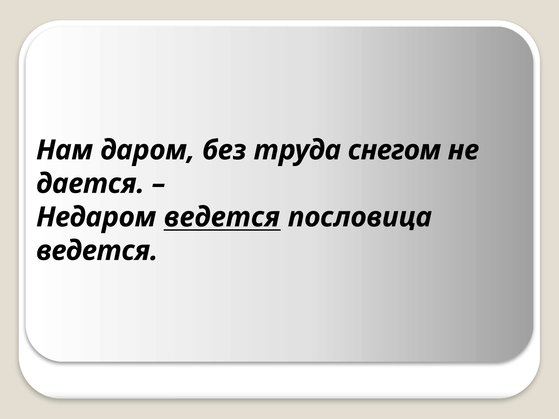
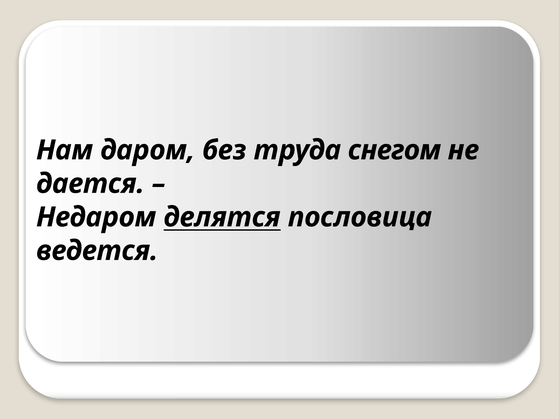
Недаром ведется: ведется -> делятся (222, 217)
